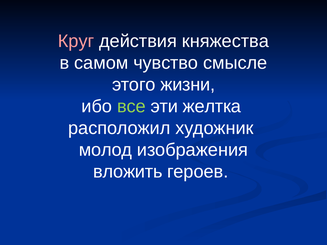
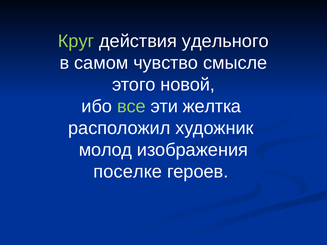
Круг colour: pink -> light green (76, 41)
княжества: княжества -> удельного (225, 41)
жизни: жизни -> новой (188, 85)
вложить: вложить -> поселке (128, 172)
